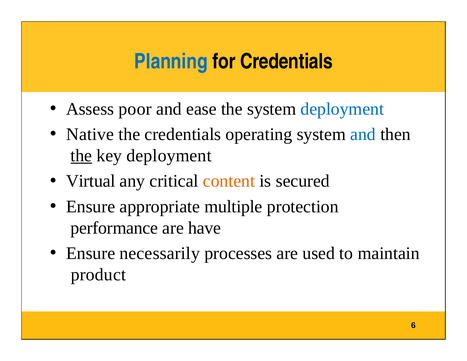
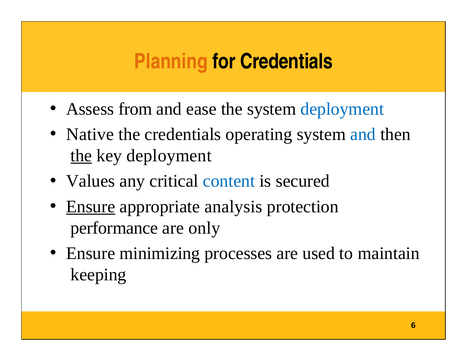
Planning colour: blue -> orange (171, 62)
poor: poor -> from (135, 109)
Virtual: Virtual -> Values (91, 181)
content colour: orange -> blue (229, 181)
Ensure underline: none -> present (91, 207)
multiple: multiple -> analysis (233, 207)
have: have -> only (204, 228)
necessarily: necessarily -> minimizing (160, 253)
product: product -> keeping (98, 274)
